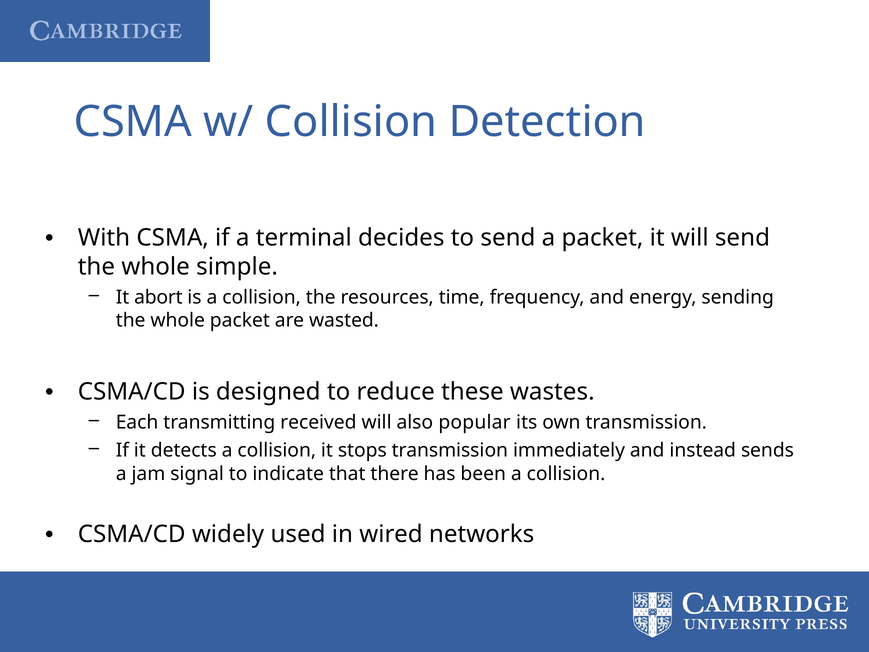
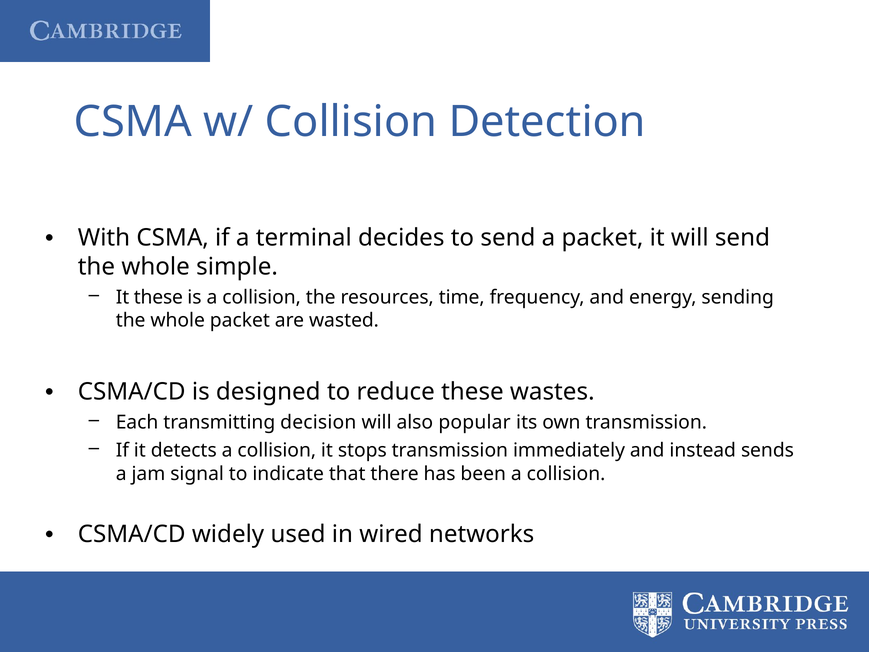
It abort: abort -> these (158, 297)
received: received -> decision (318, 422)
